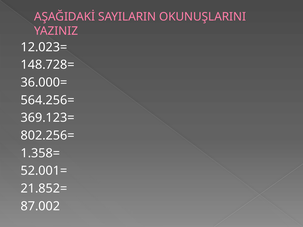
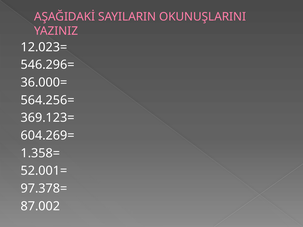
148.728=: 148.728= -> 546.296= (48, 65)
802.256=: 802.256= -> 604.269= (48, 136)
21.852=: 21.852= -> 97.378= (44, 189)
